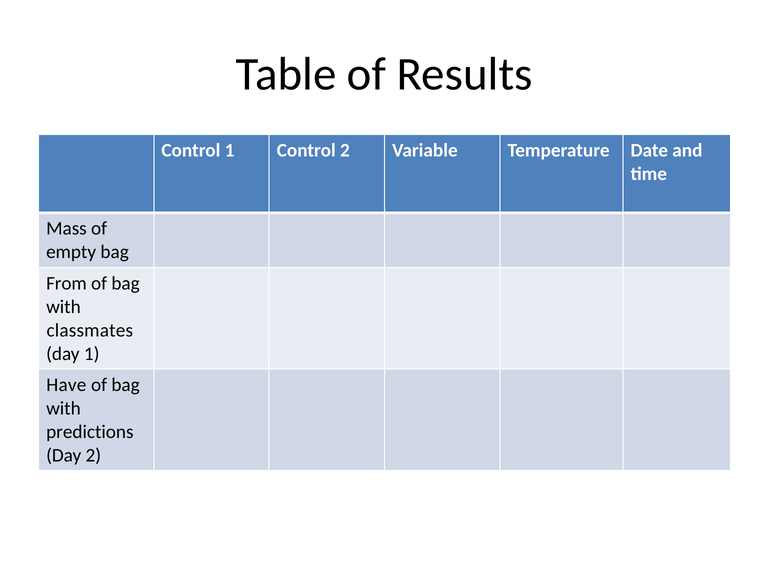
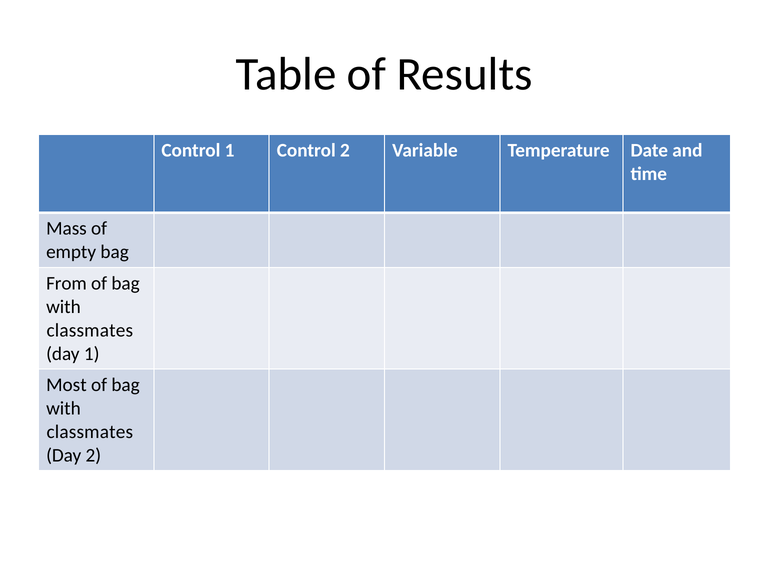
Have: Have -> Most (66, 385)
predictions: predictions -> classmates (90, 432)
